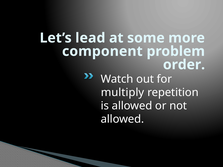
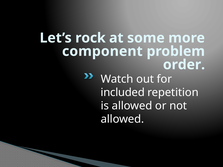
lead: lead -> rock (90, 38)
multiply: multiply -> included (123, 93)
